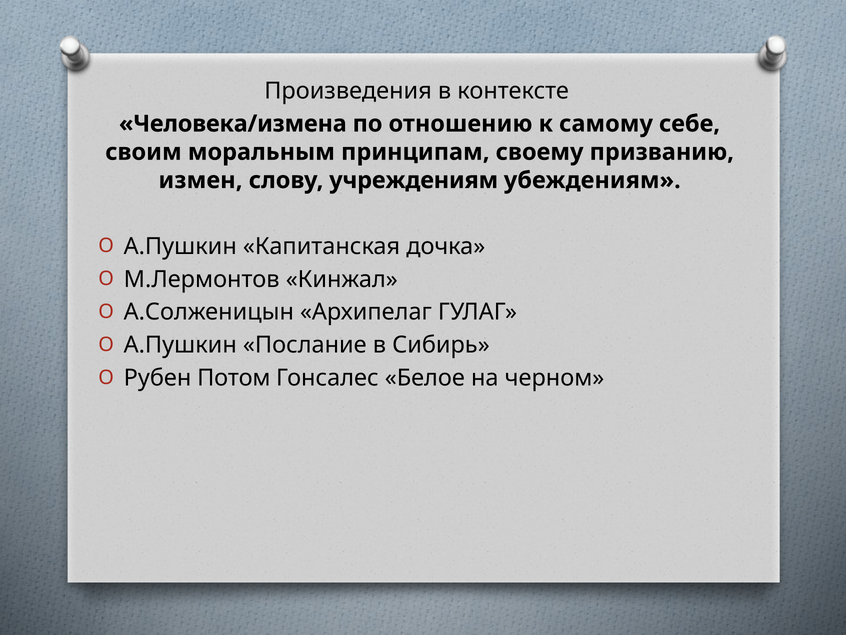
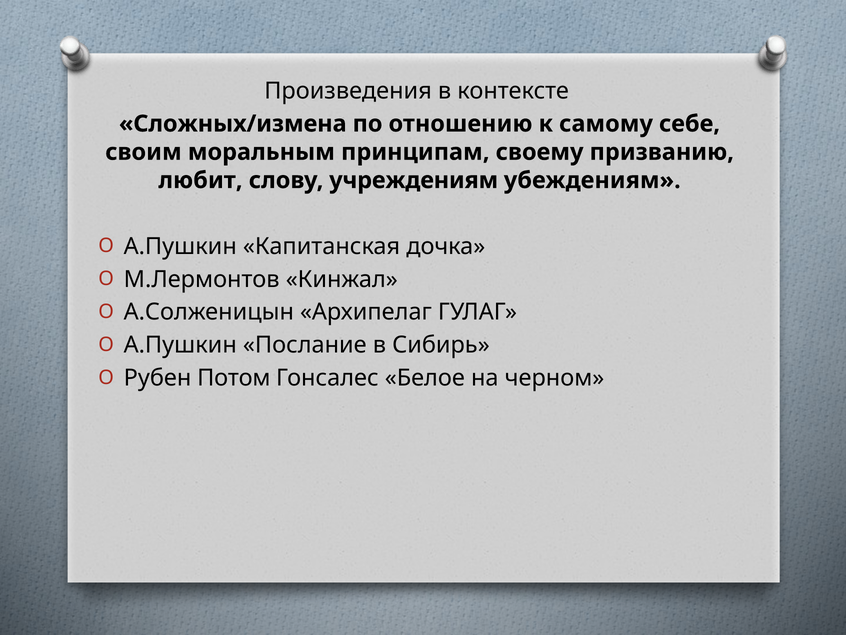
Человека/измена: Человека/измена -> Сложных/измена (233, 124)
измен: измен -> любит (200, 180)
